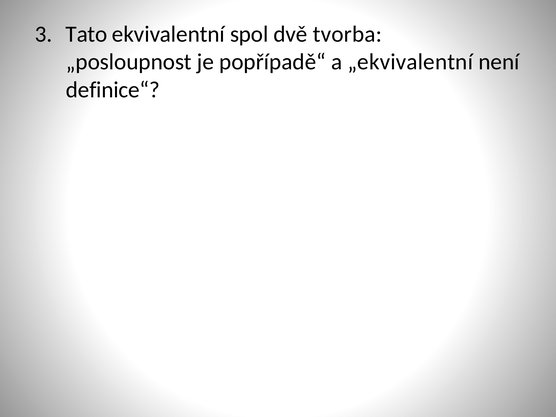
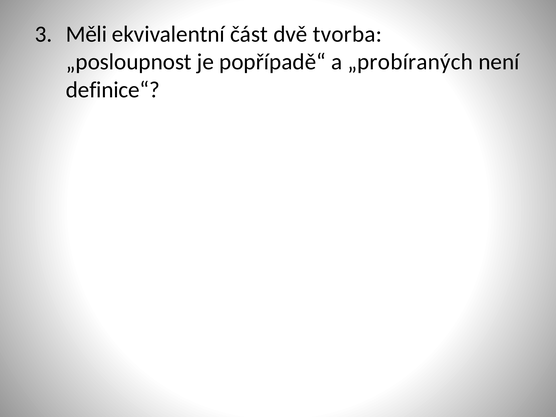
Tato: Tato -> Měli (86, 34)
spol: spol -> část (249, 34)
„ekvivalentní: „ekvivalentní -> „probíraných (410, 62)
